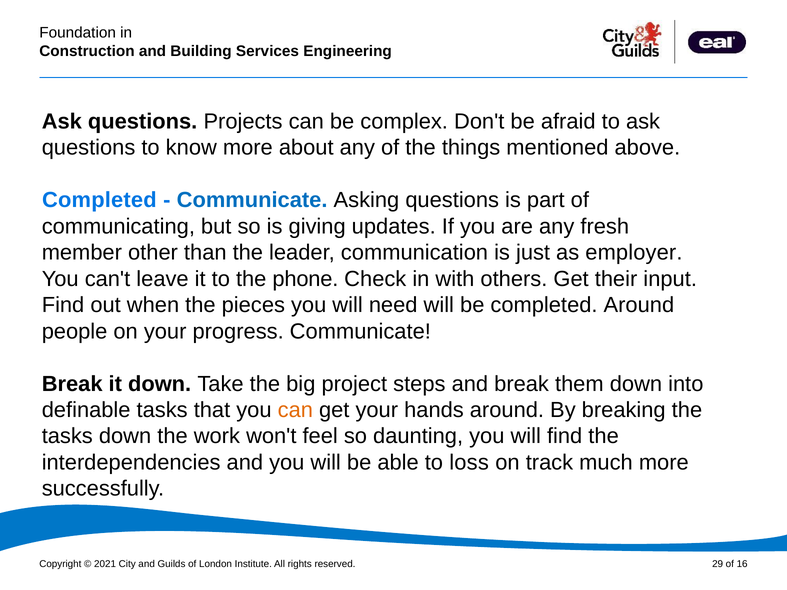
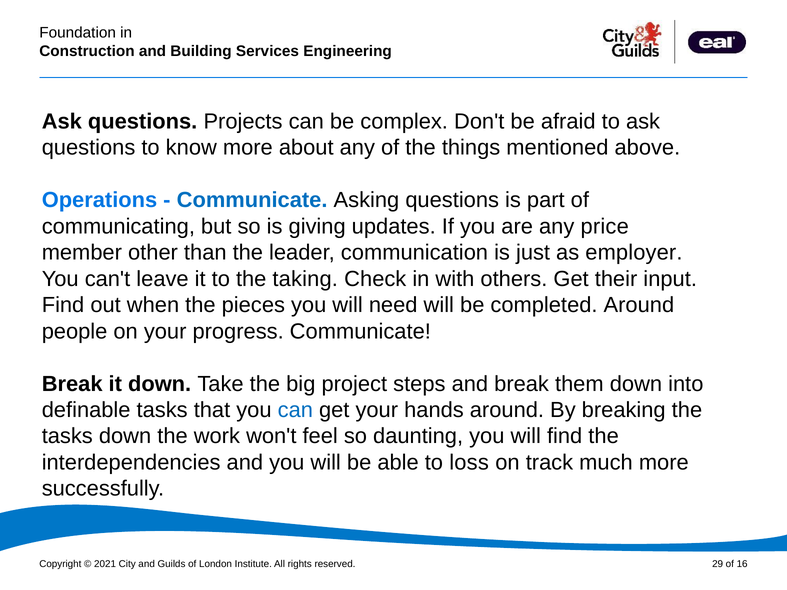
Completed: Completed -> Operations (99, 200)
fresh: fresh -> price (605, 226)
phone: phone -> taking (305, 279)
can colour: orange -> blue (295, 410)
